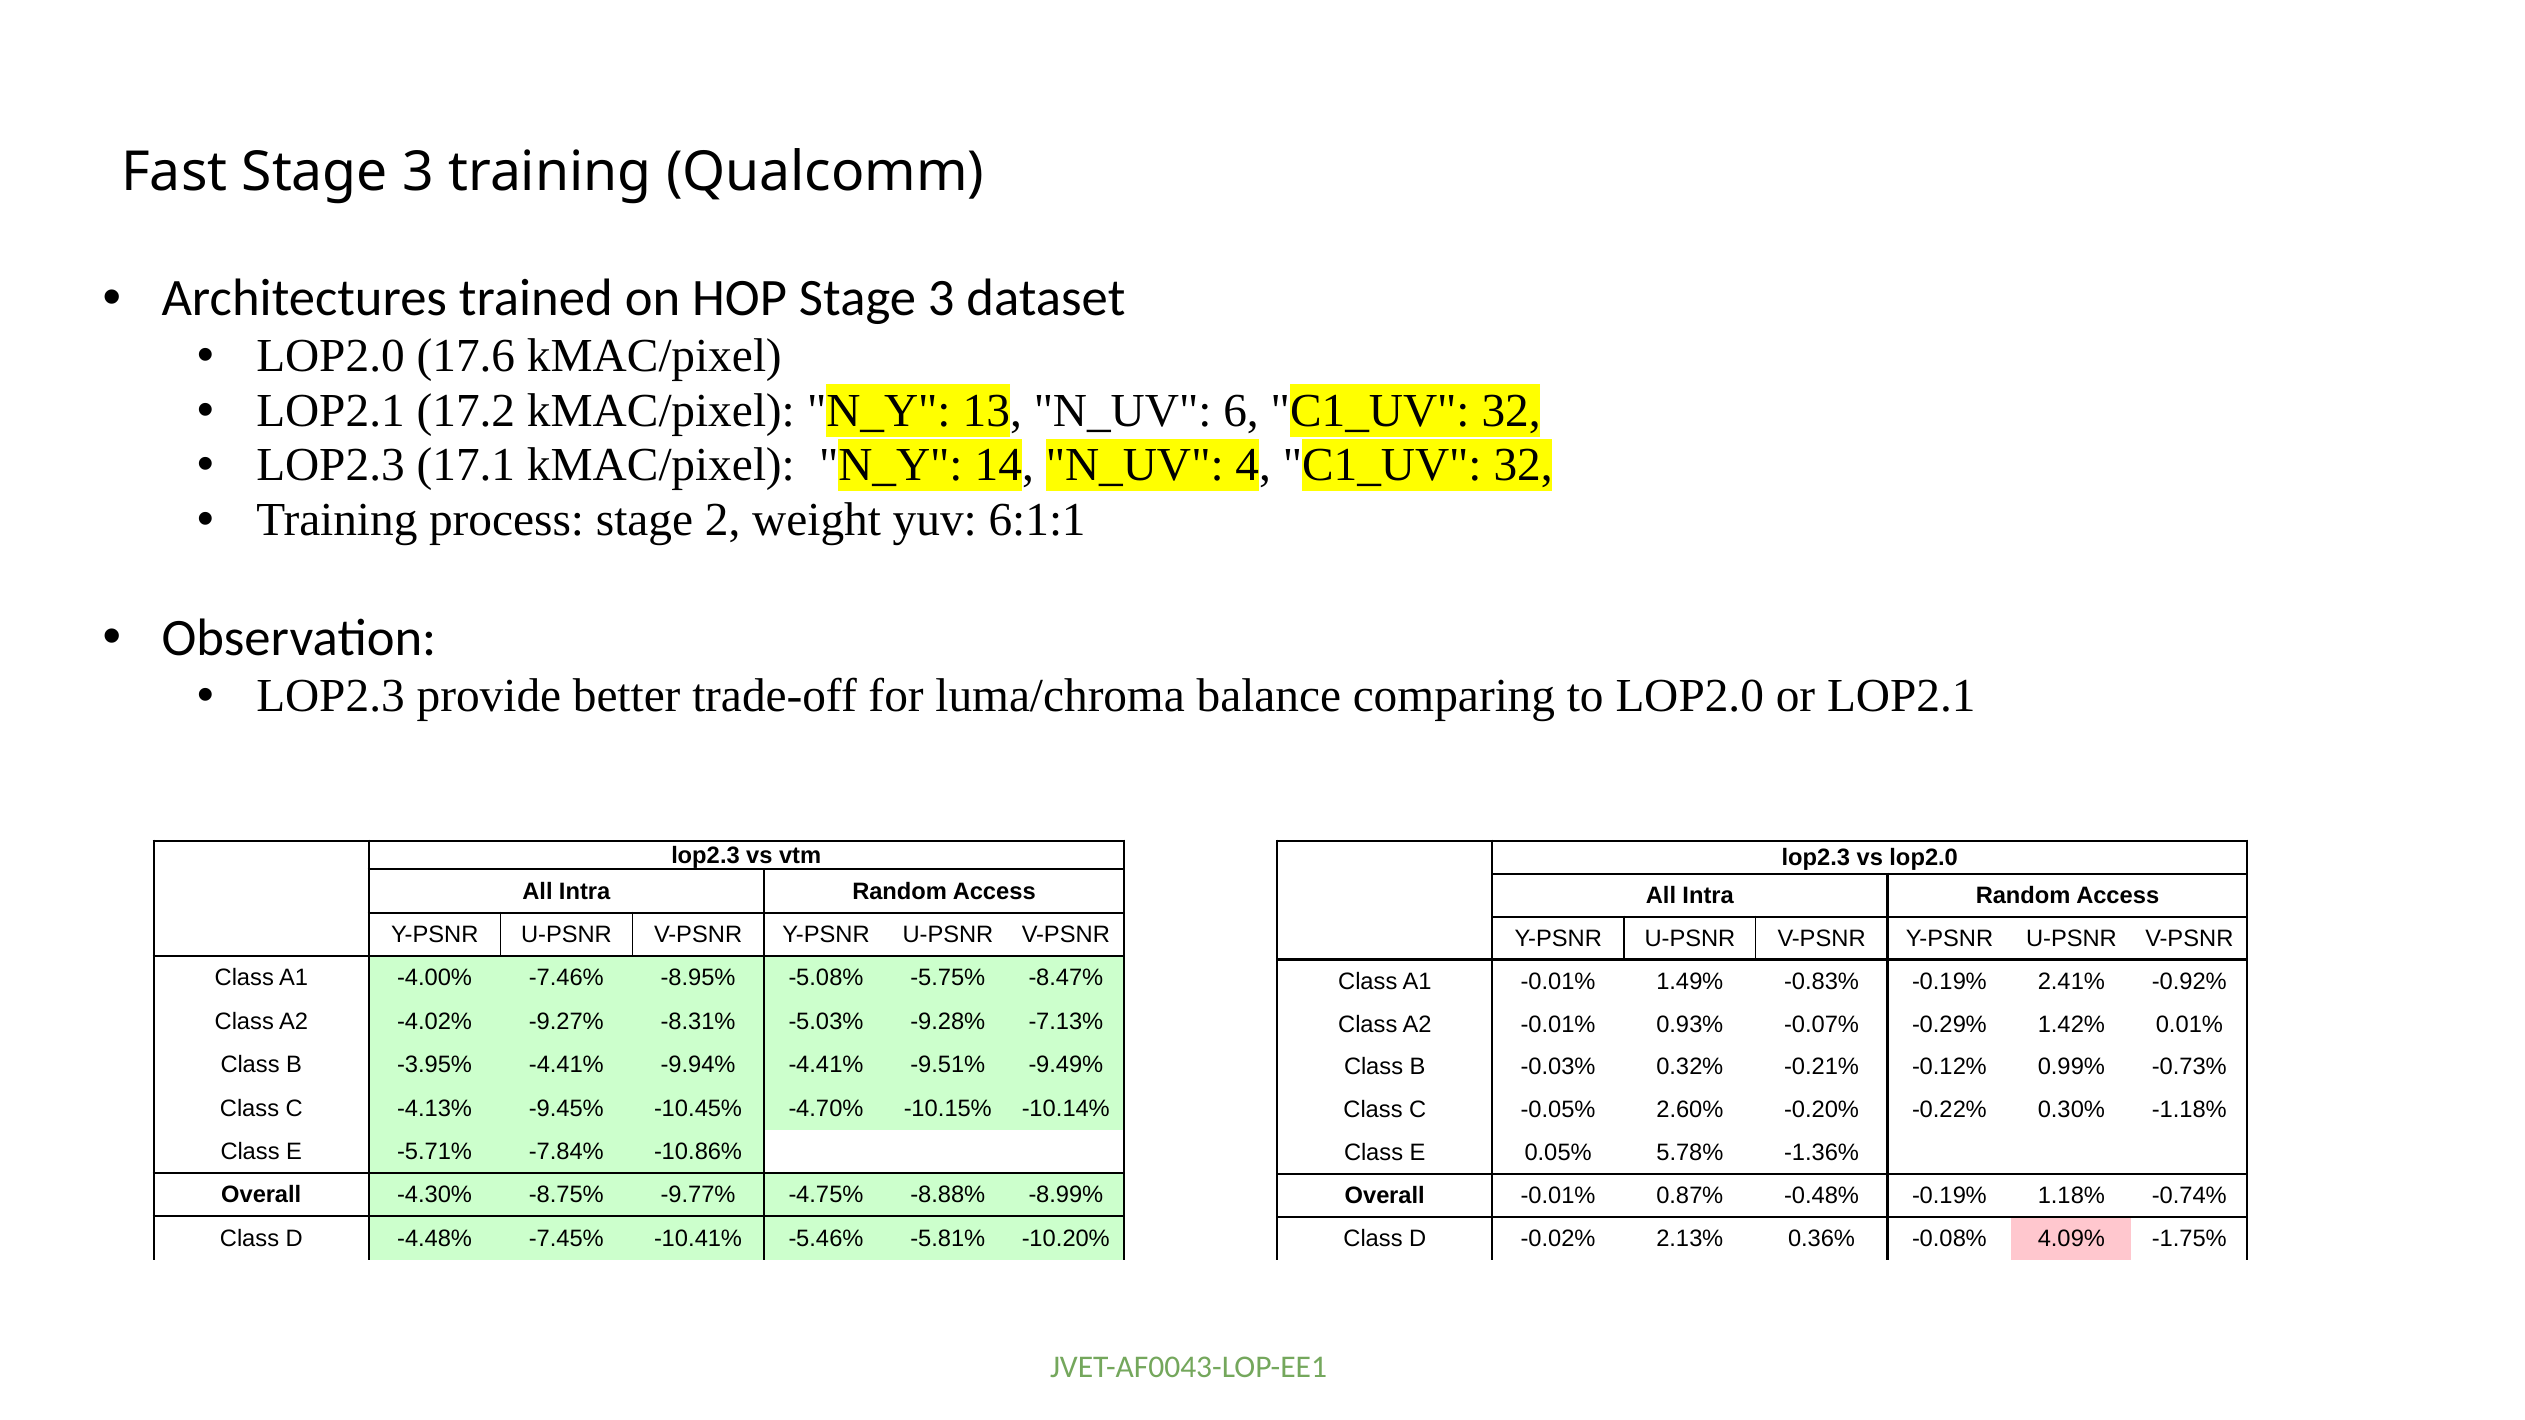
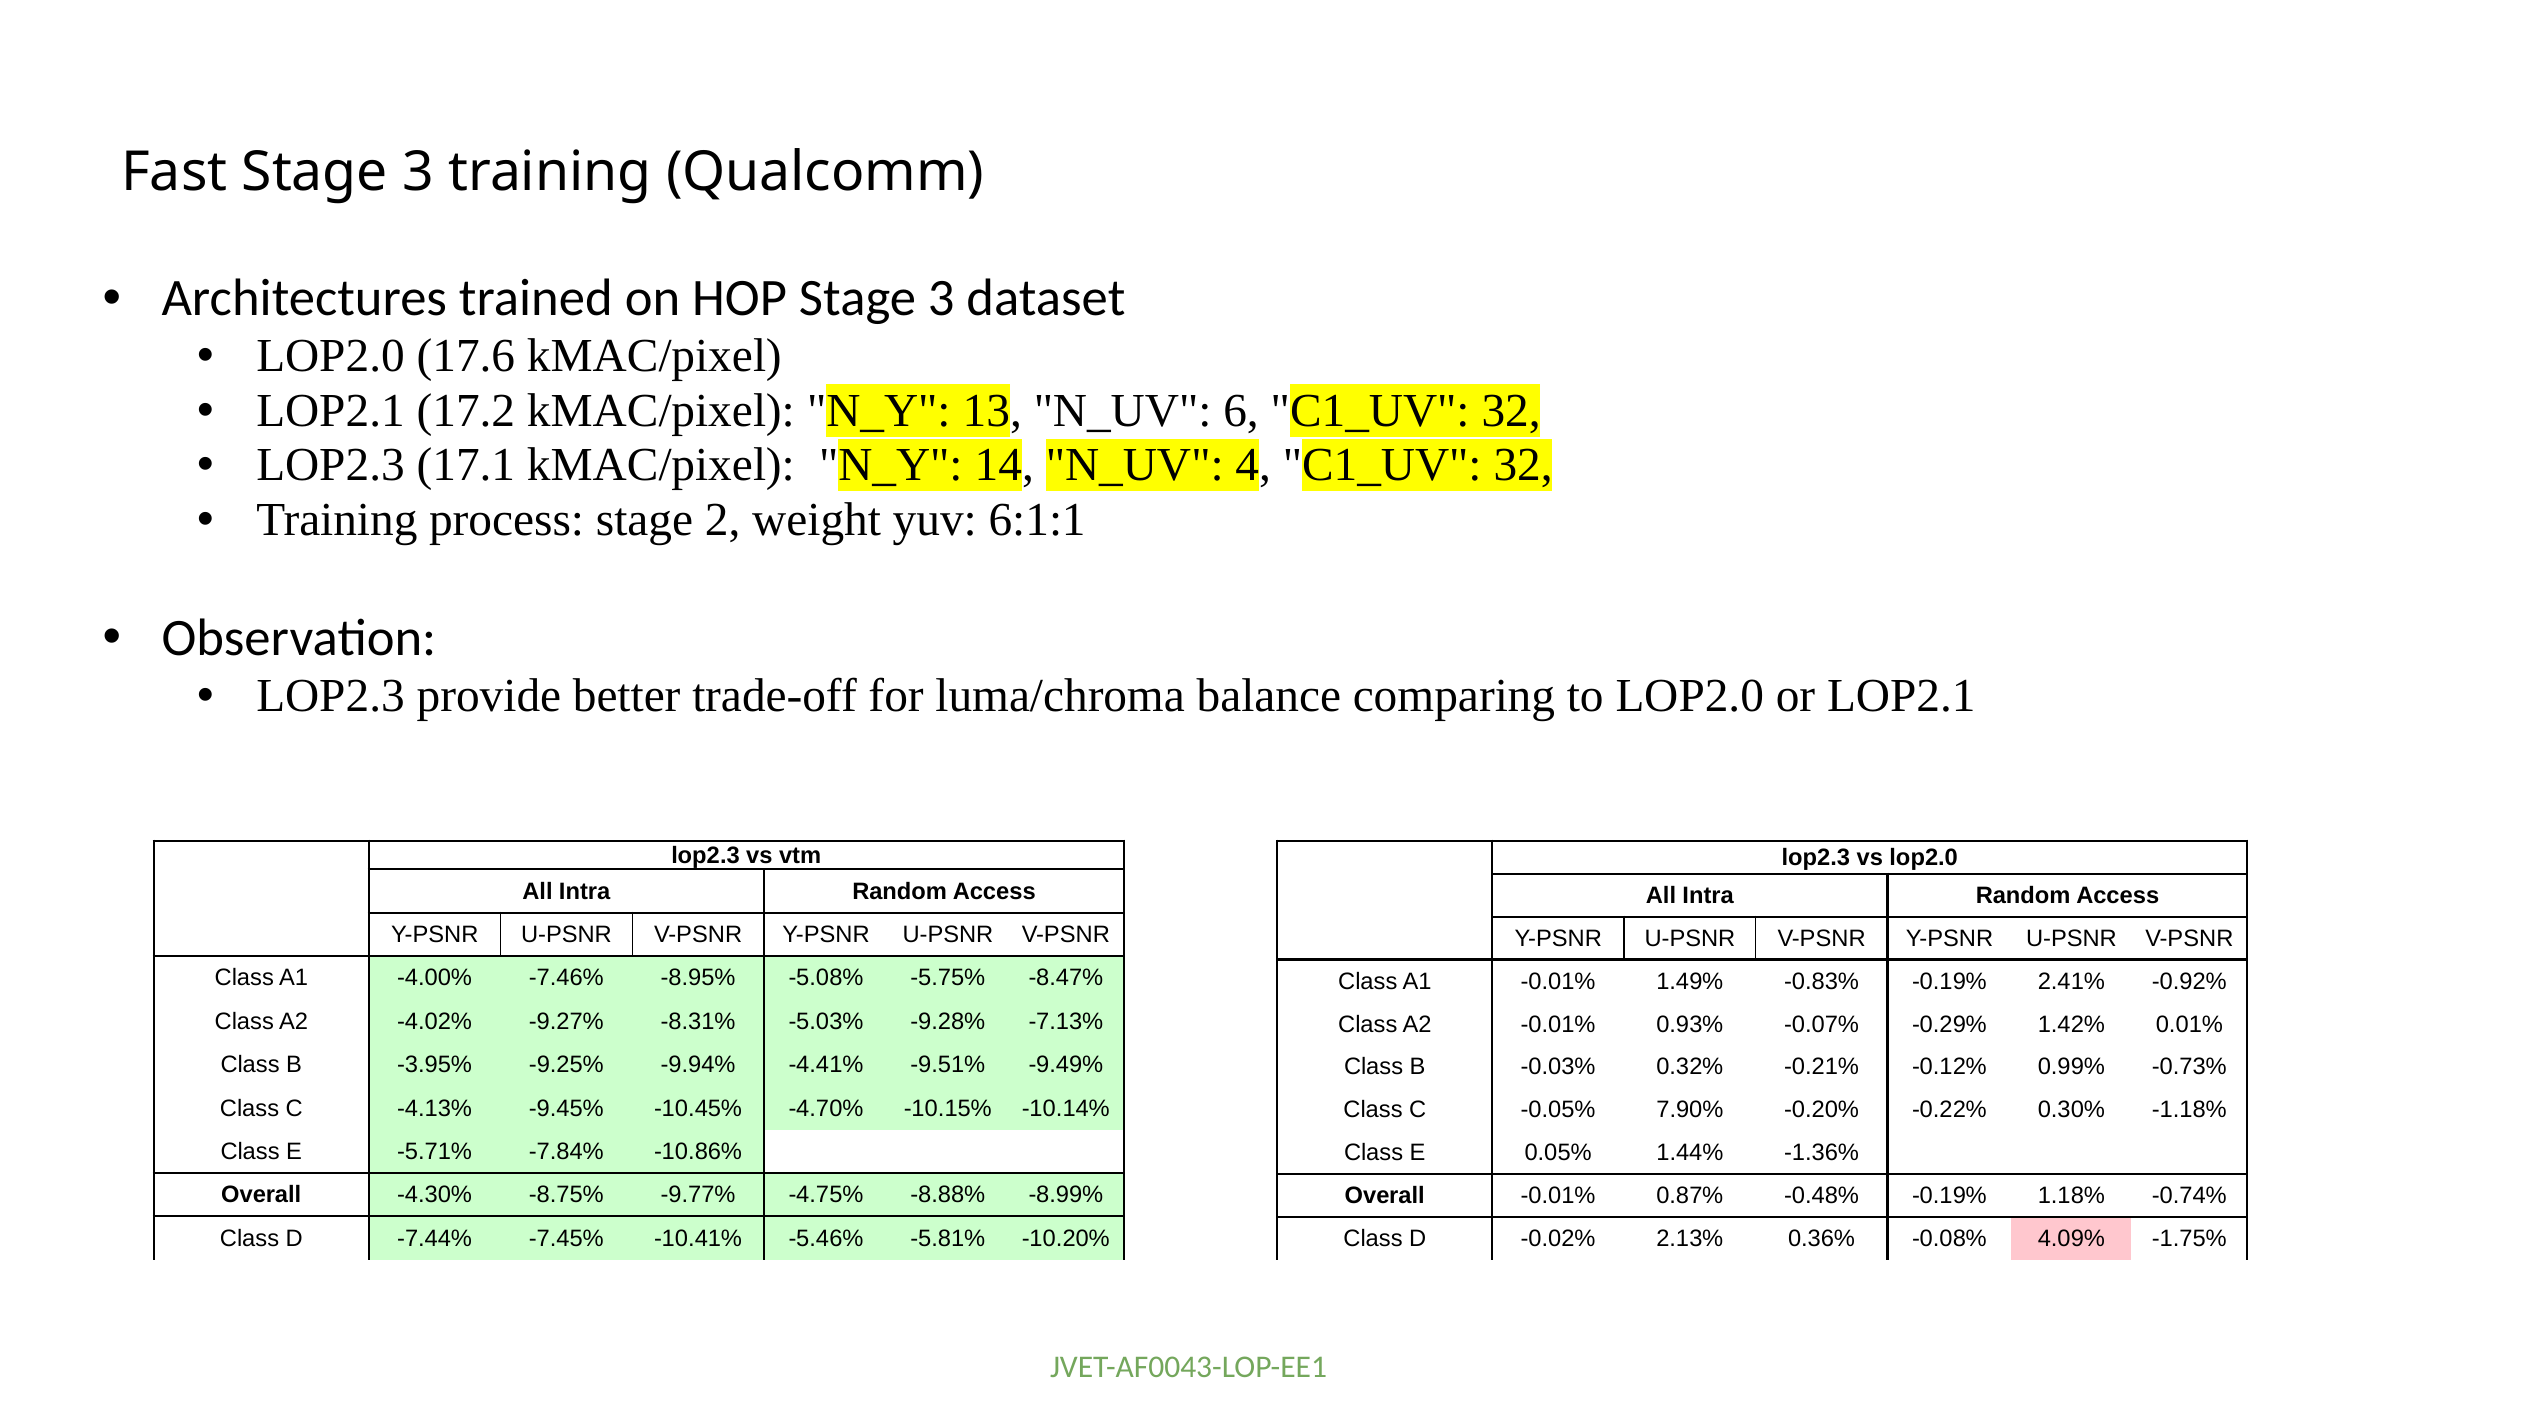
-3.95% -4.41%: -4.41% -> -9.25% (566, 1065)
2.60%: 2.60% -> 7.90% (1690, 1110)
5.78%: 5.78% -> 1.44% (1690, 1153)
-4.48%: -4.48% -> -7.44% (435, 1239)
